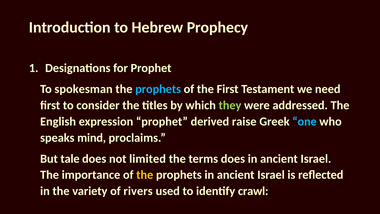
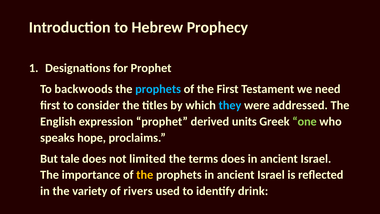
spokesman: spokesman -> backwoods (84, 89)
they colour: light green -> light blue (230, 105)
raise: raise -> units (244, 121)
one colour: light blue -> light green (305, 121)
mind: mind -> hope (92, 138)
crawl: crawl -> drink (253, 191)
